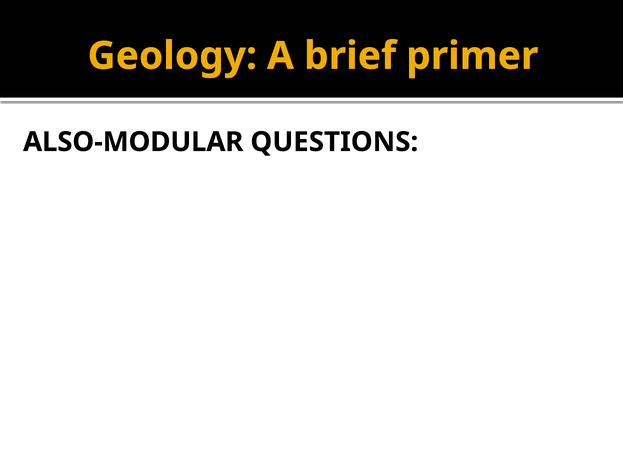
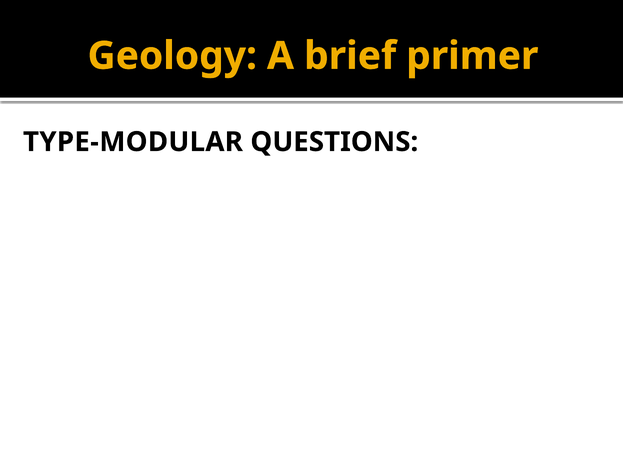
ALSO-MODULAR: ALSO-MODULAR -> TYPE-MODULAR (133, 142)
